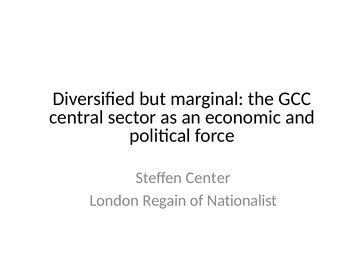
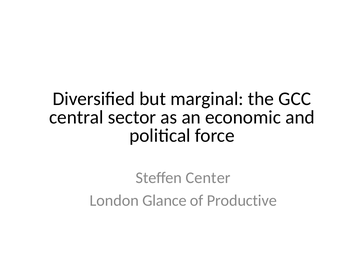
Regain: Regain -> Glance (165, 200)
Nationalist: Nationalist -> Productive (242, 200)
